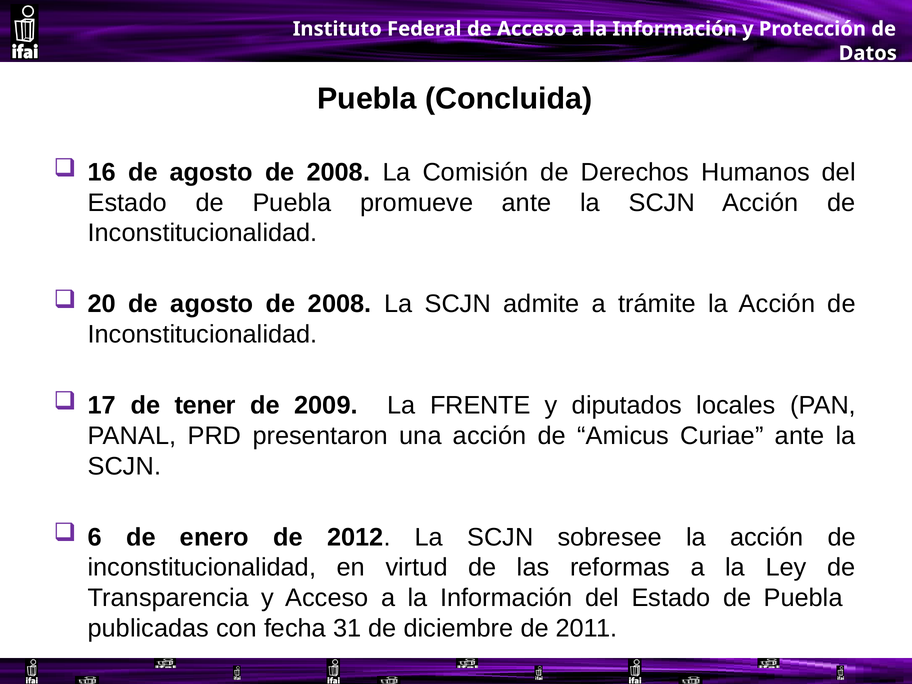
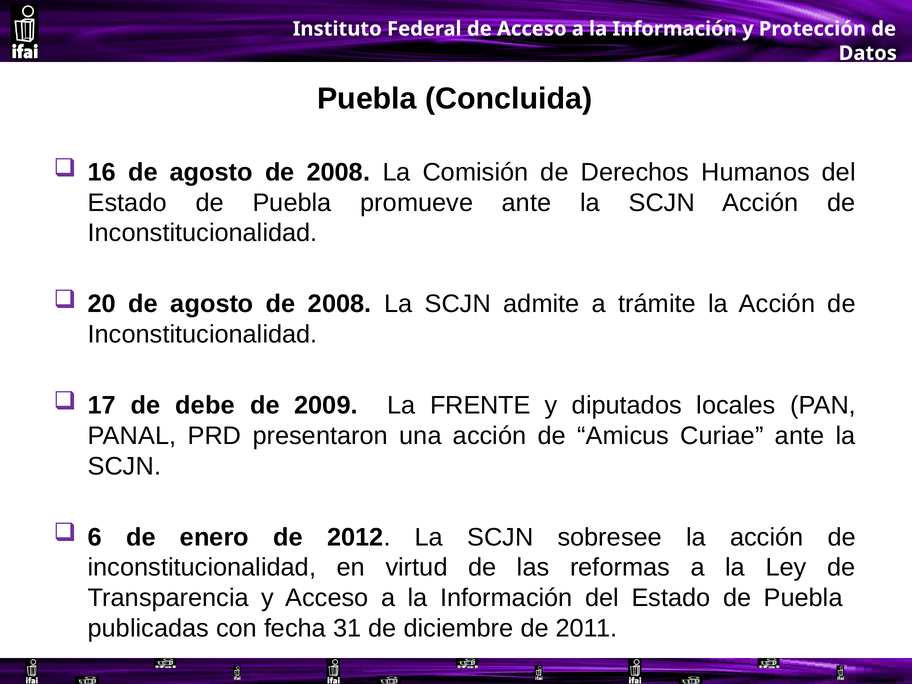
tener: tener -> debe (205, 405)
